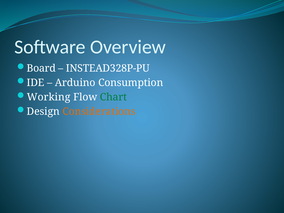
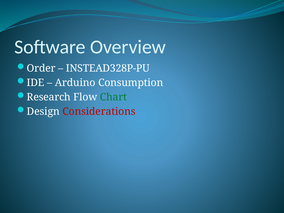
Board: Board -> Order (41, 68)
Working: Working -> Research (49, 97)
Considerations colour: orange -> red (99, 111)
